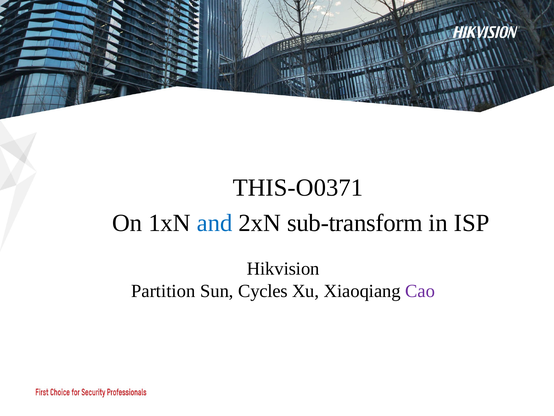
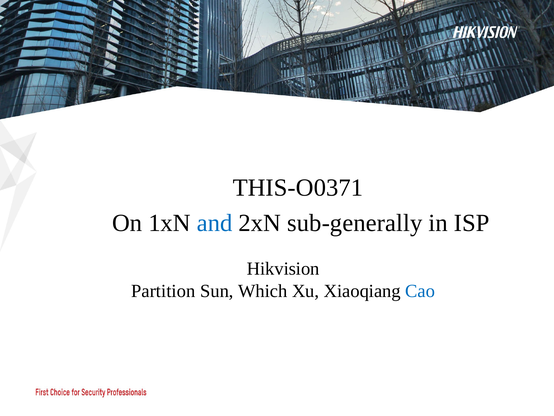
sub-transform: sub-transform -> sub-generally (355, 223)
Cycles: Cycles -> Which (263, 291)
Cao colour: purple -> blue (420, 291)
